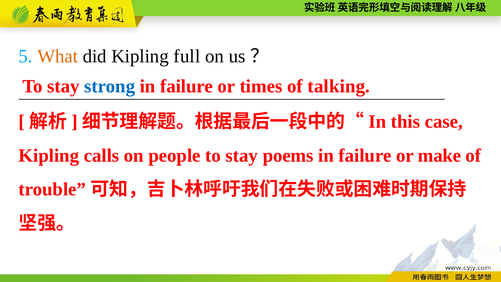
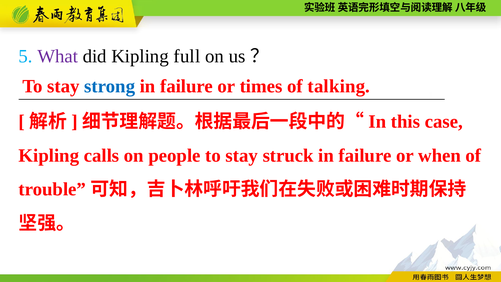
What colour: orange -> purple (58, 56)
poems: poems -> struck (288, 155)
make: make -> when (440, 155)
